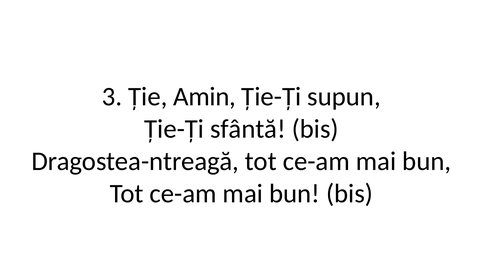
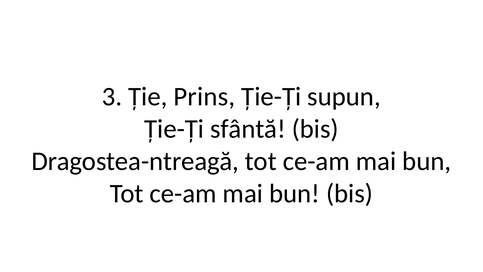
Amin: Amin -> Prins (204, 97)
